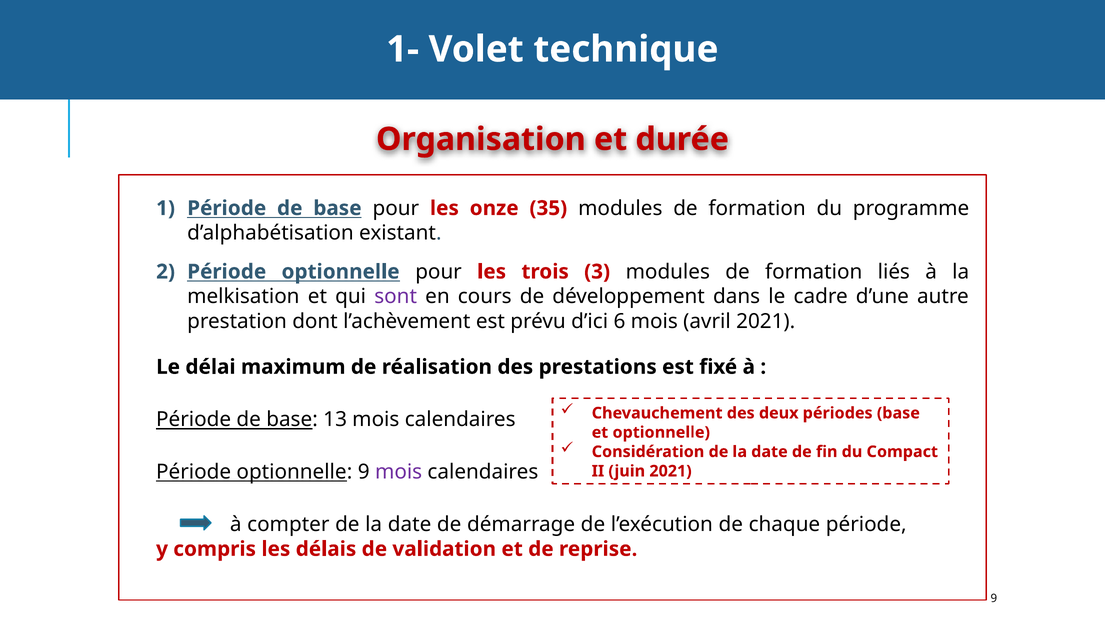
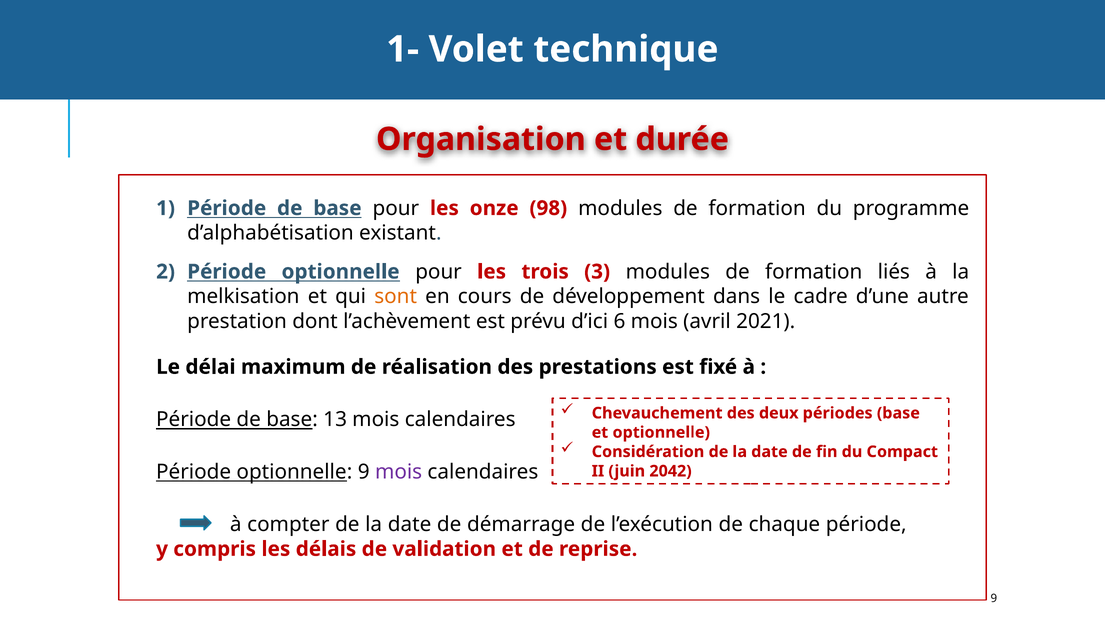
35: 35 -> 98 (548, 208)
sont colour: purple -> orange (396, 297)
juin 2021: 2021 -> 2042 (671, 472)
